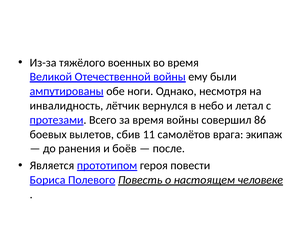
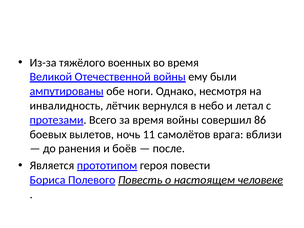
сбив: сбив -> ночь (128, 134)
экипаж: экипаж -> вблизи (264, 134)
